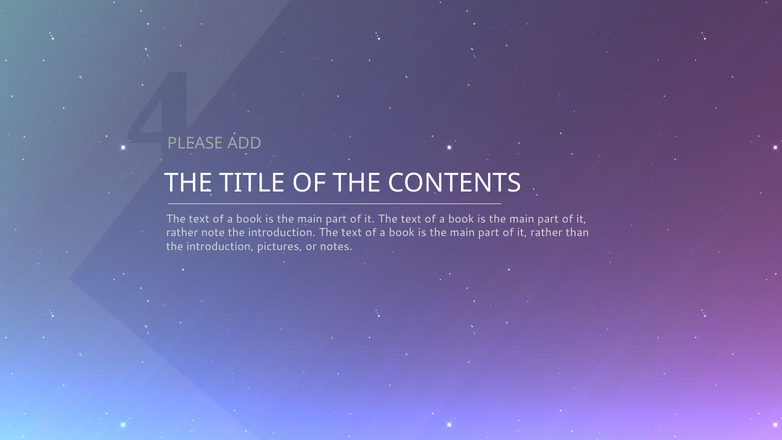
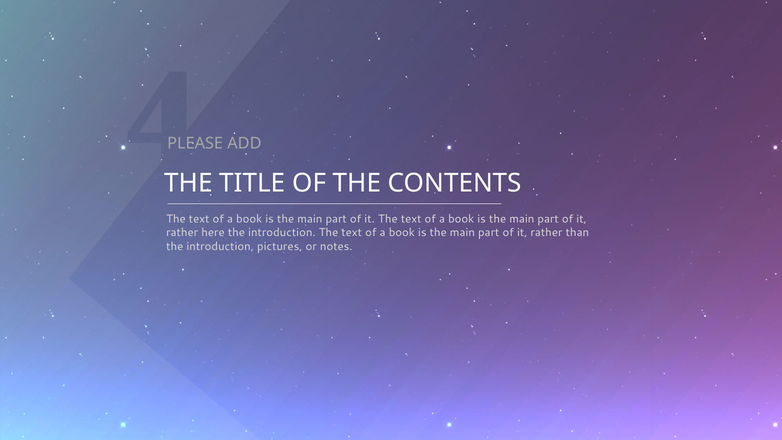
note: note -> here (213, 233)
